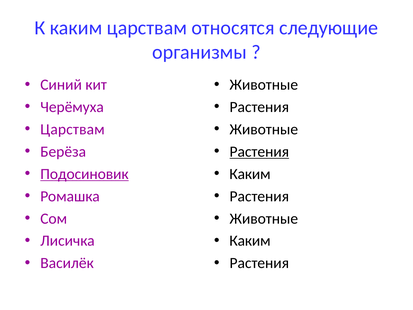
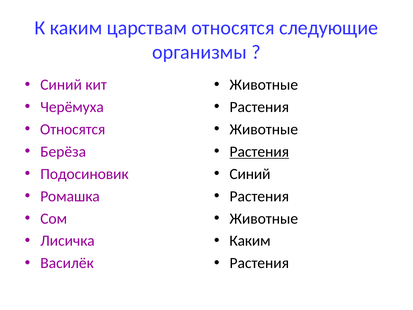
Царствам: Царствам -> Относятся (73, 129)
Подосиновик underline: present -> none (84, 174)
Каким: Каким -> Синий (250, 174)
